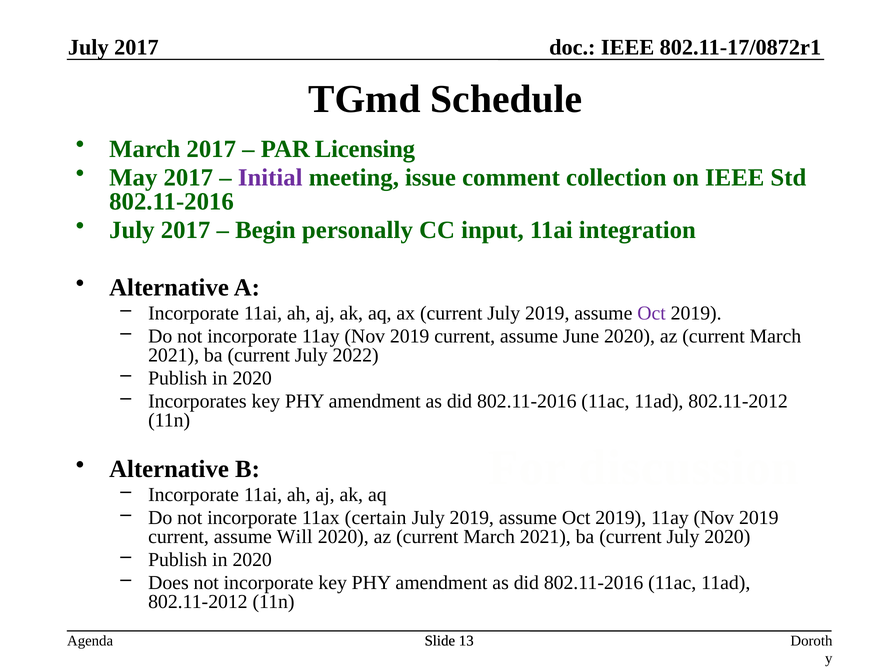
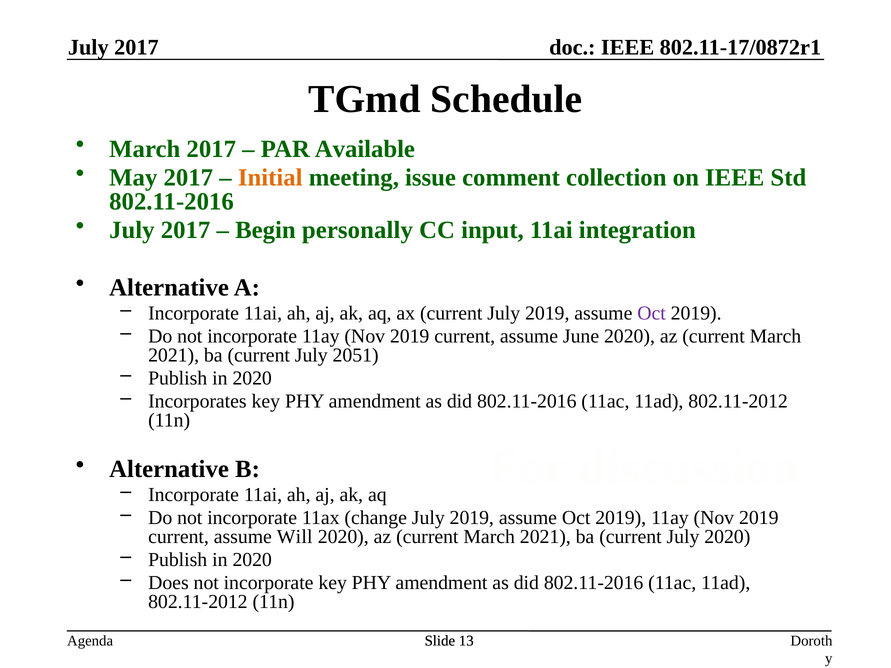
Licensing: Licensing -> Available (365, 149)
Initial colour: purple -> orange (270, 178)
2022: 2022 -> 2051 (356, 355)
certain: certain -> change (376, 518)
